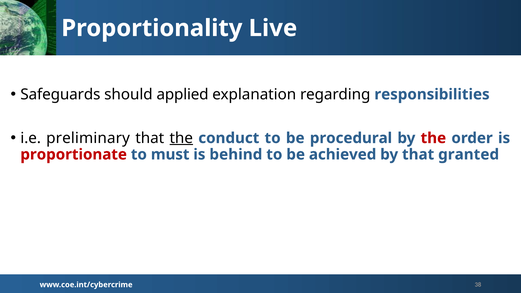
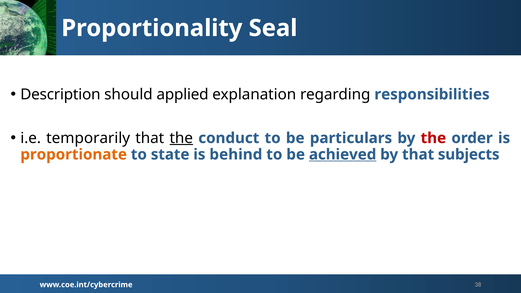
Live: Live -> Seal (273, 28)
Safeguards: Safeguards -> Description (60, 94)
preliminary: preliminary -> temporarily (88, 138)
procedural: procedural -> particulars (351, 138)
proportionate colour: red -> orange (74, 155)
must: must -> state (170, 155)
achieved underline: none -> present (343, 155)
granted: granted -> subjects (469, 155)
